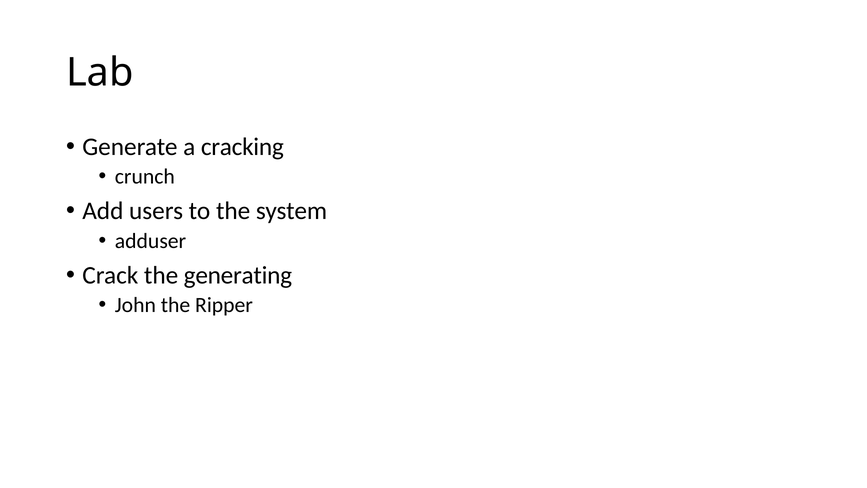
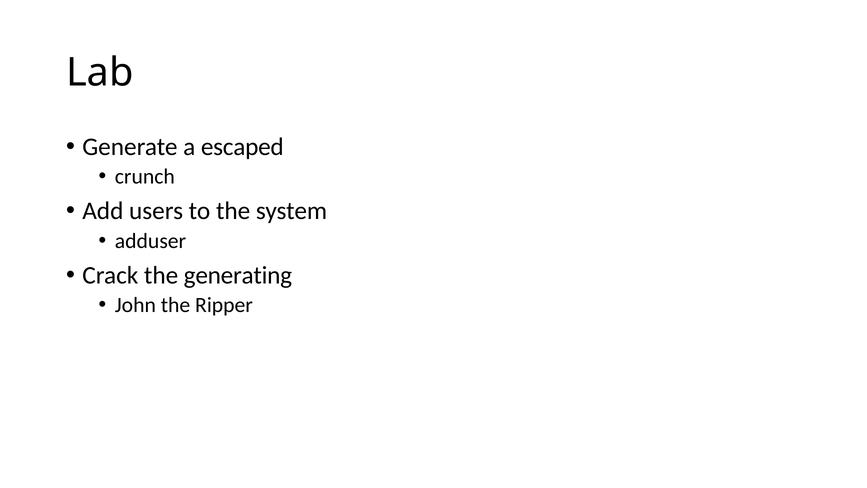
cracking: cracking -> escaped (242, 147)
